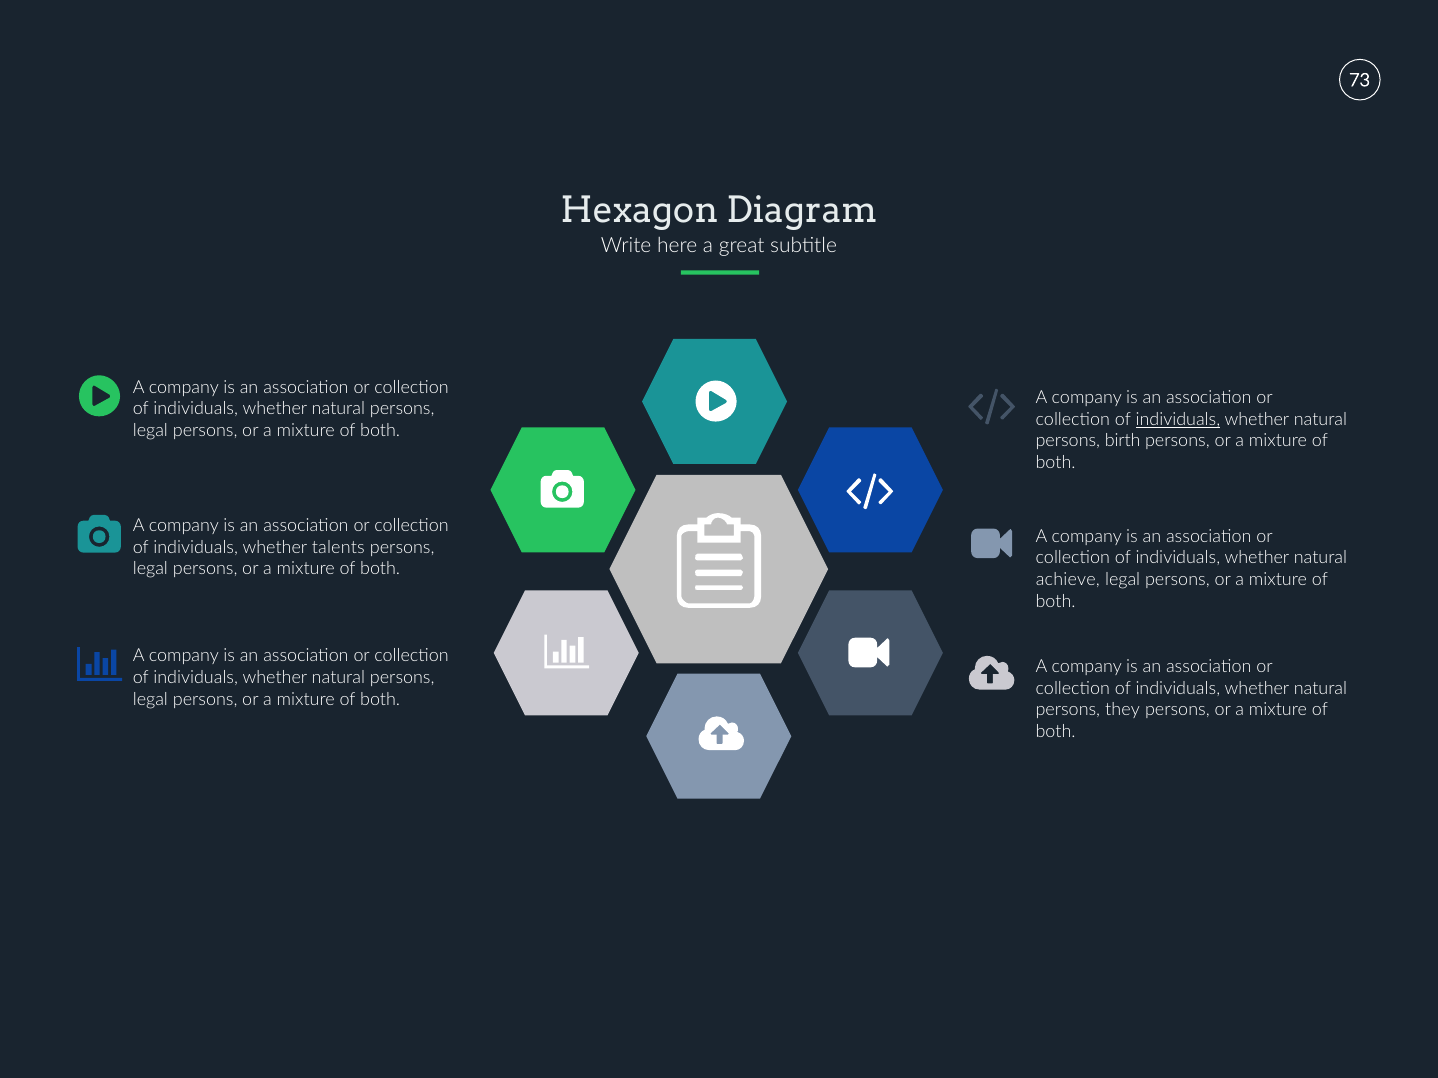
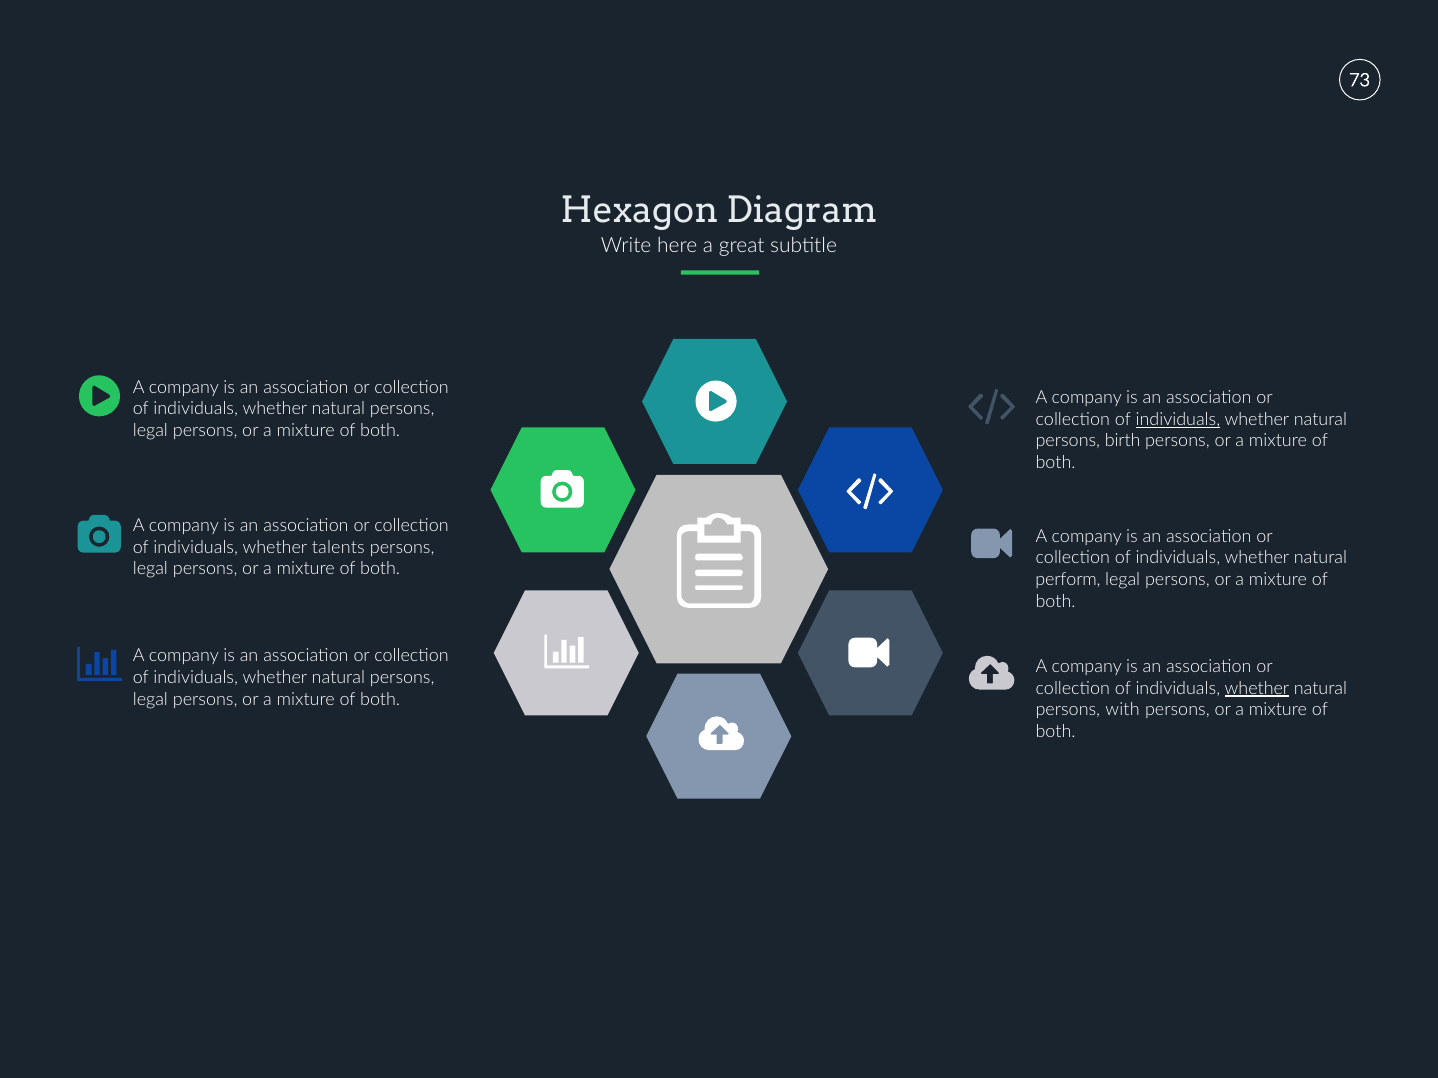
achieve: achieve -> perform (1068, 580)
whether underline: none -> present (1257, 689)
they: they -> with (1123, 710)
